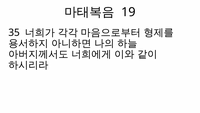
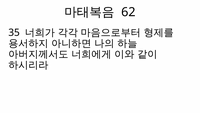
19: 19 -> 62 (128, 12)
